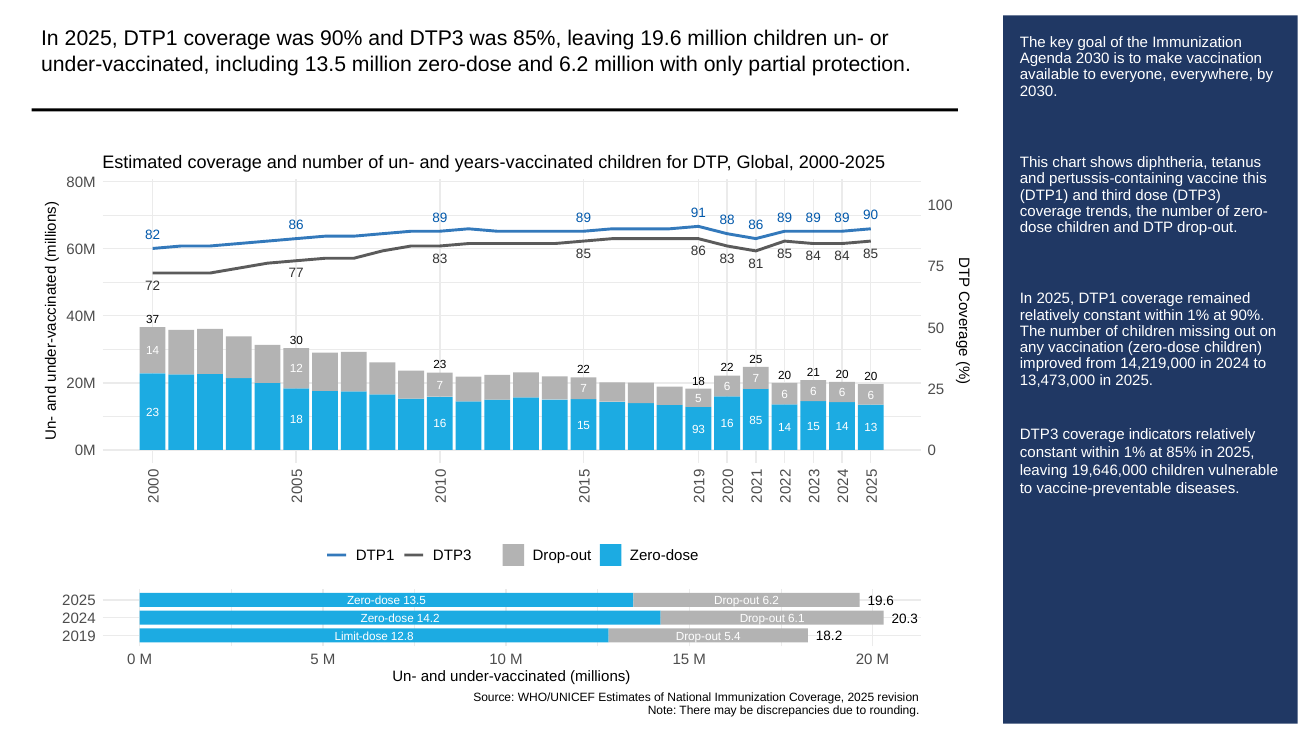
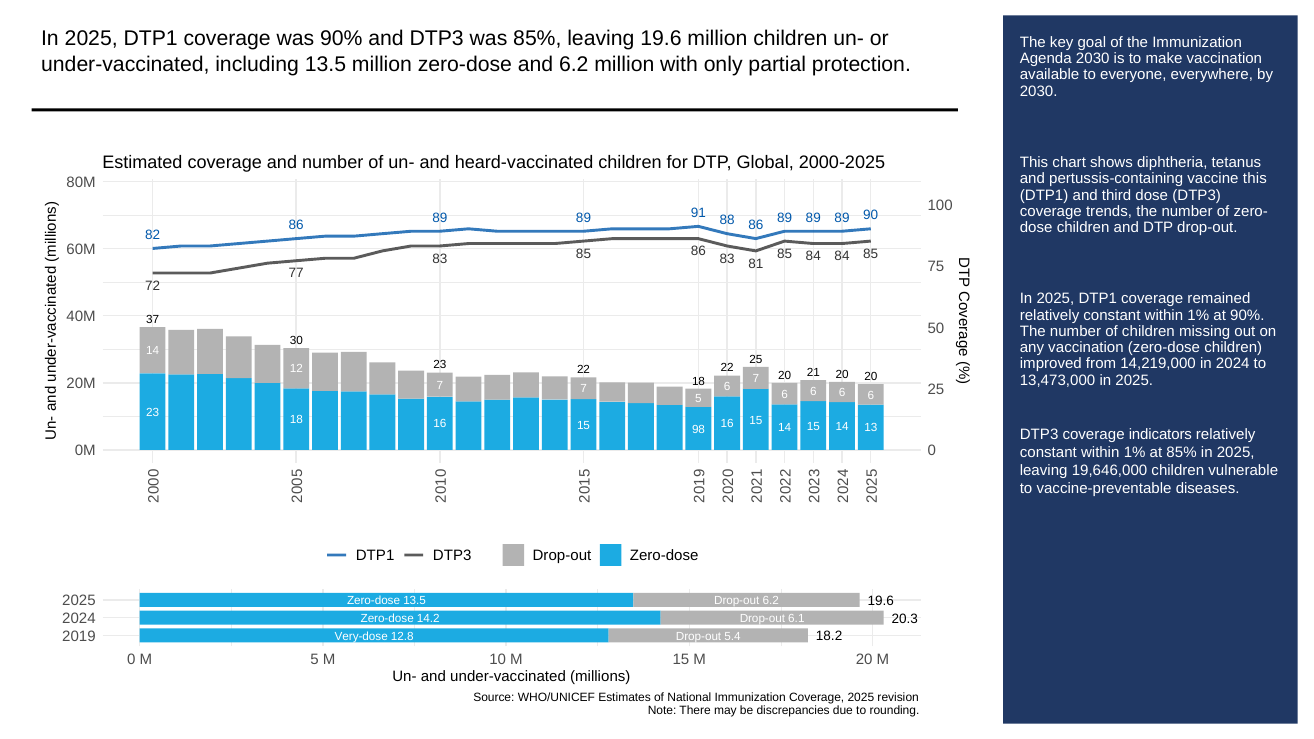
years-vaccinated: years-vaccinated -> heard-vaccinated (524, 163)
93: 93 -> 98 (699, 429)
85: 85 -> 15 (756, 420)
Limit-dose: Limit-dose -> Very-dose (361, 636)
